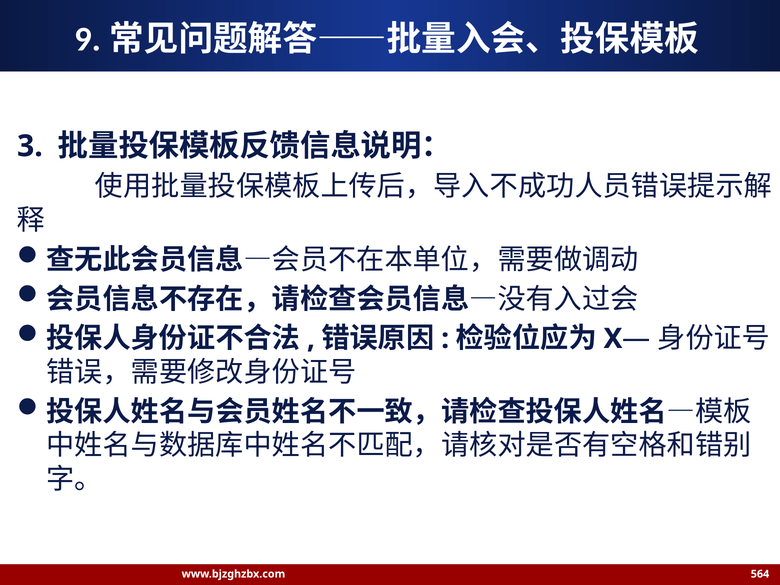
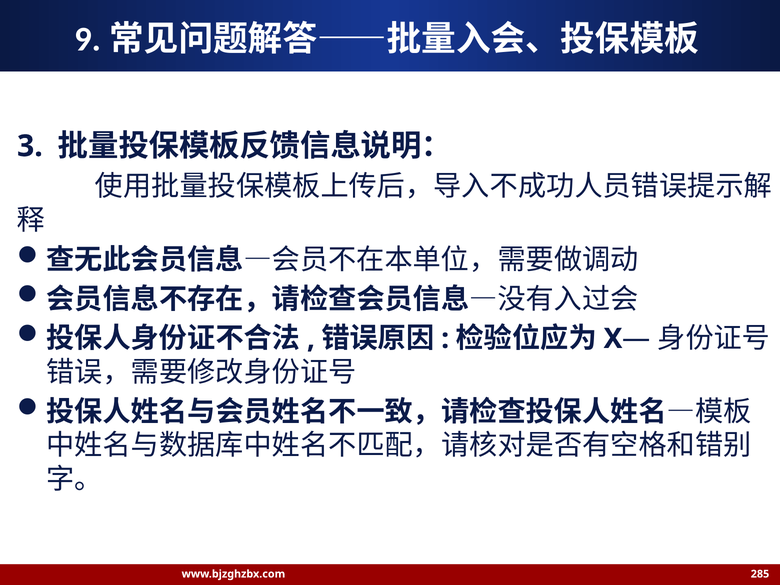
564: 564 -> 285 (760, 574)
